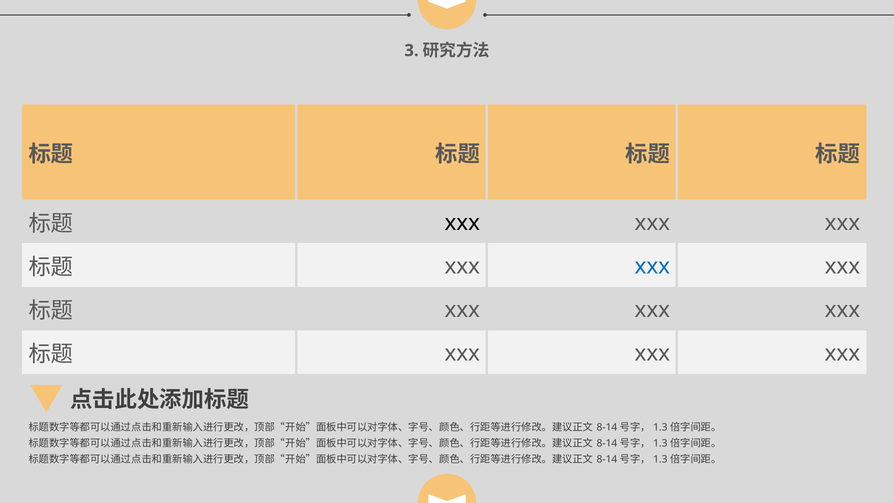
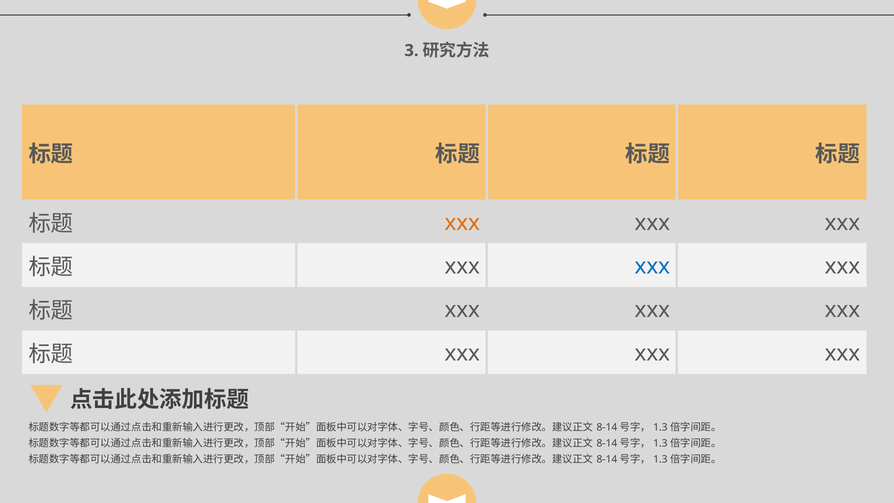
xxx colour: black -> orange (462, 223)
